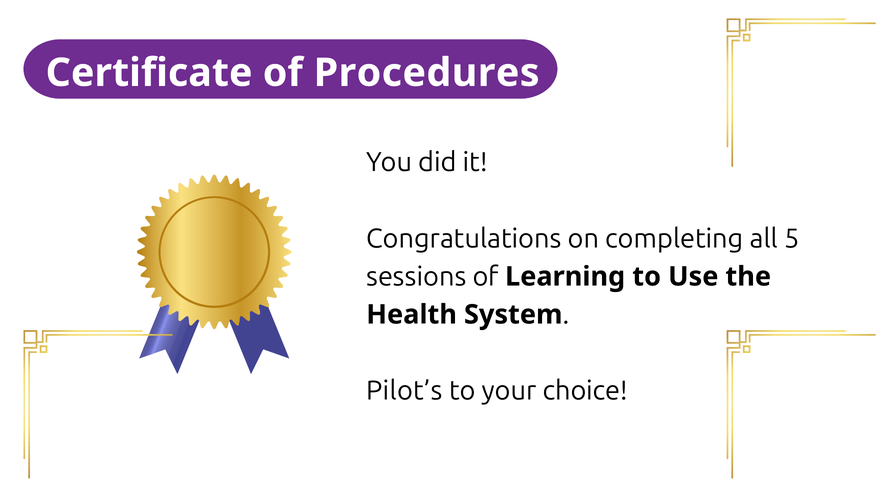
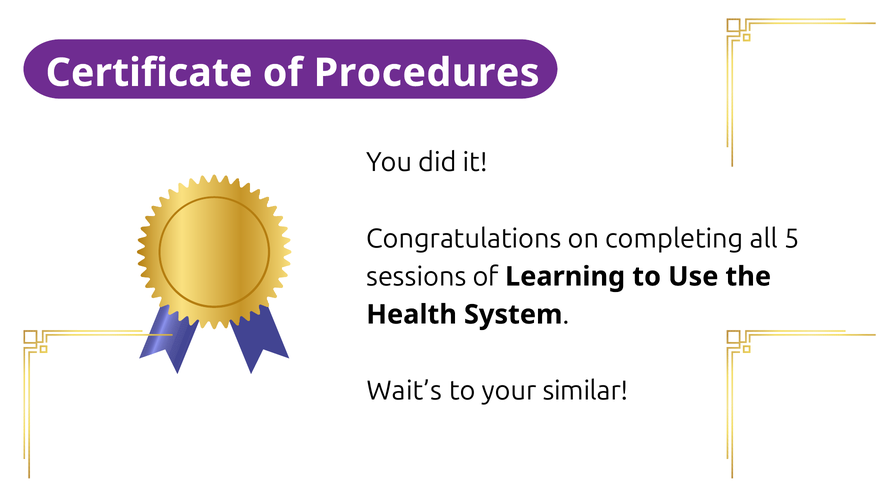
Pilot’s: Pilot’s -> Wait’s (404, 390)
choice: choice -> similar (585, 390)
